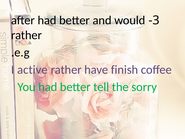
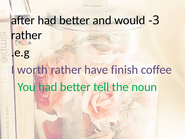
active: active -> worth (32, 70)
sorry: sorry -> noun (144, 87)
